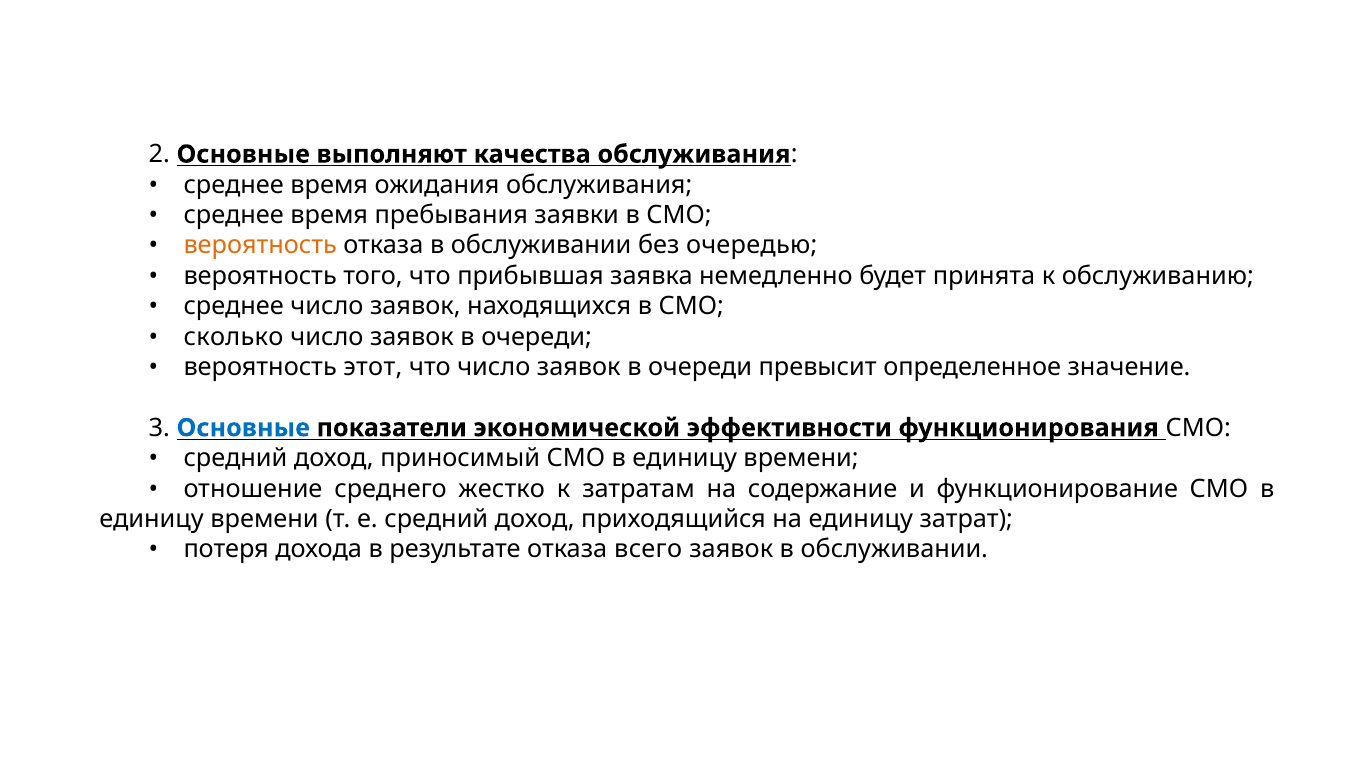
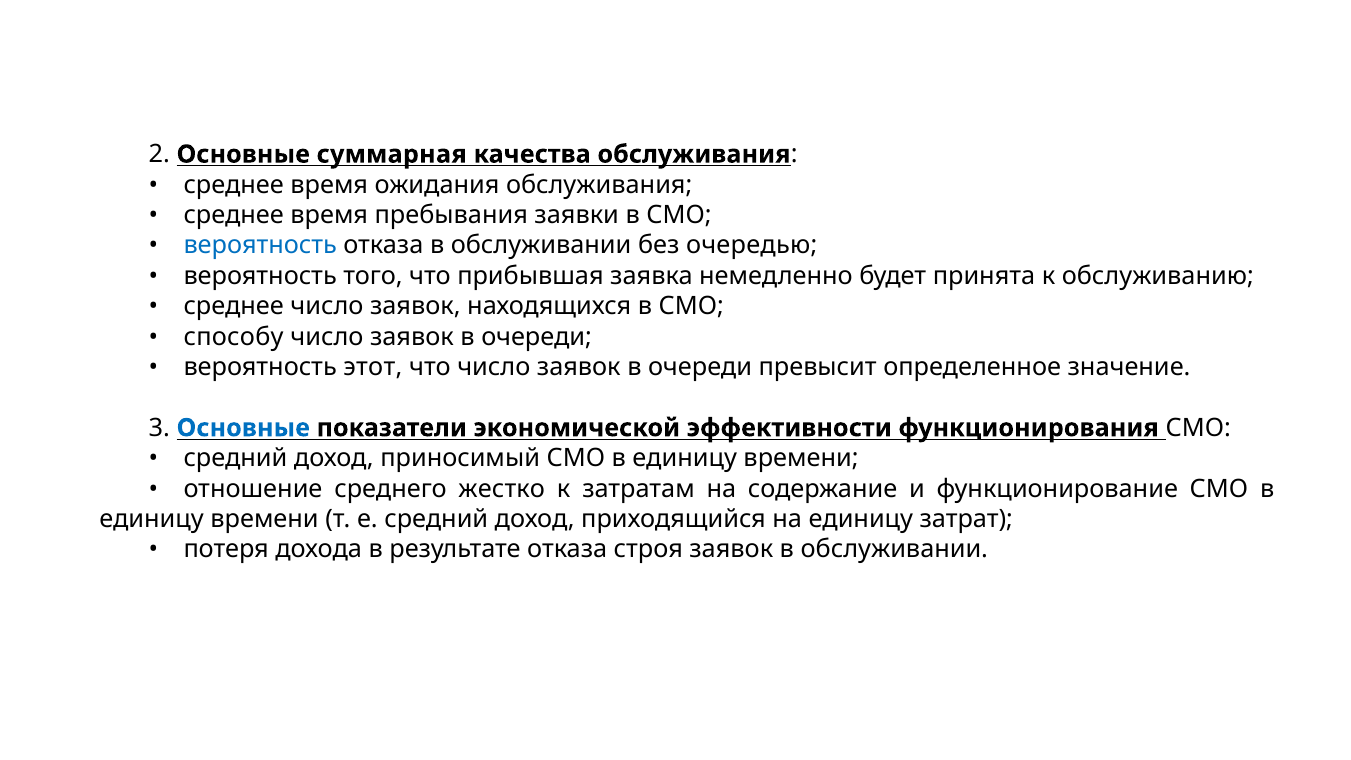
выполняют: выполняют -> суммарная (392, 154)
вероятность colour: orange -> blue (260, 245)
сколько: сколько -> способу (234, 337)
всего: всего -> строя (648, 549)
